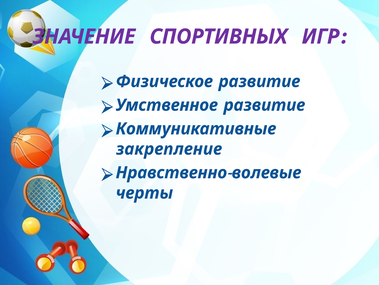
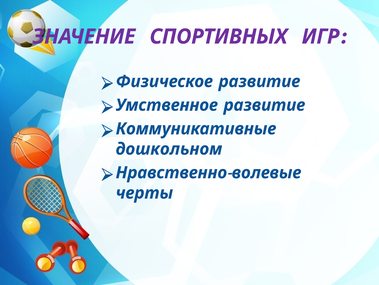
закрепление: закрепление -> дошкольном (169, 149)
